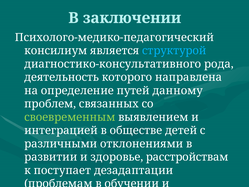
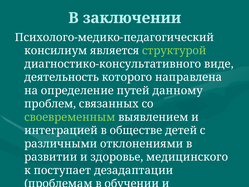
структурой colour: light blue -> light green (174, 51)
рода: рода -> виде (219, 64)
здоровье расстройствам: расстройствам -> медицинского (187, 157)
